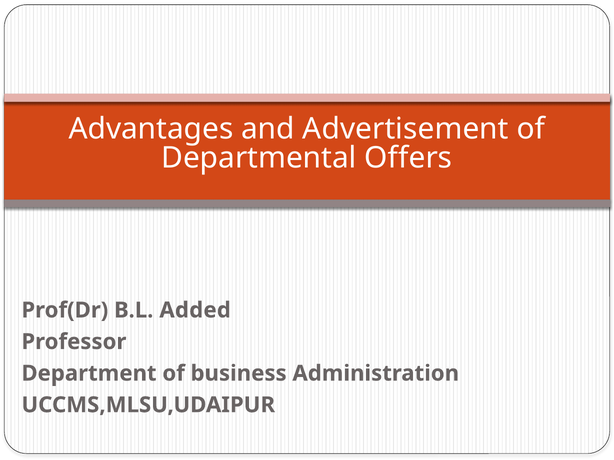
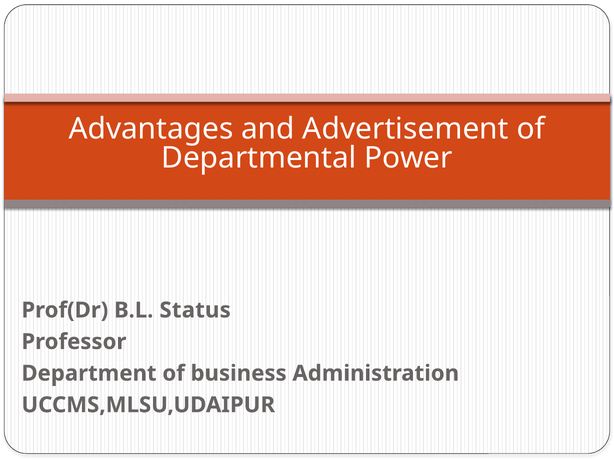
Offers: Offers -> Power (408, 158)
Added: Added -> Status (195, 310)
